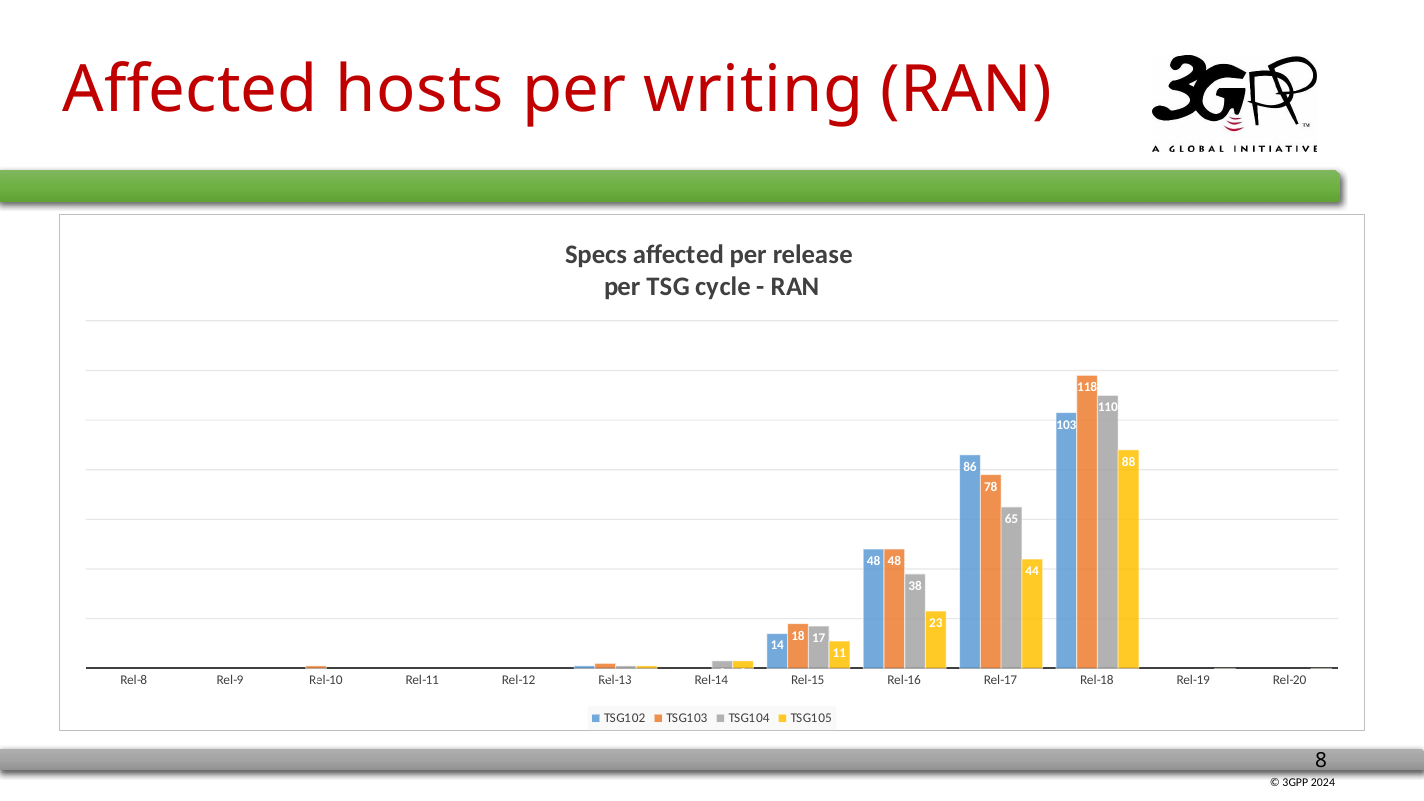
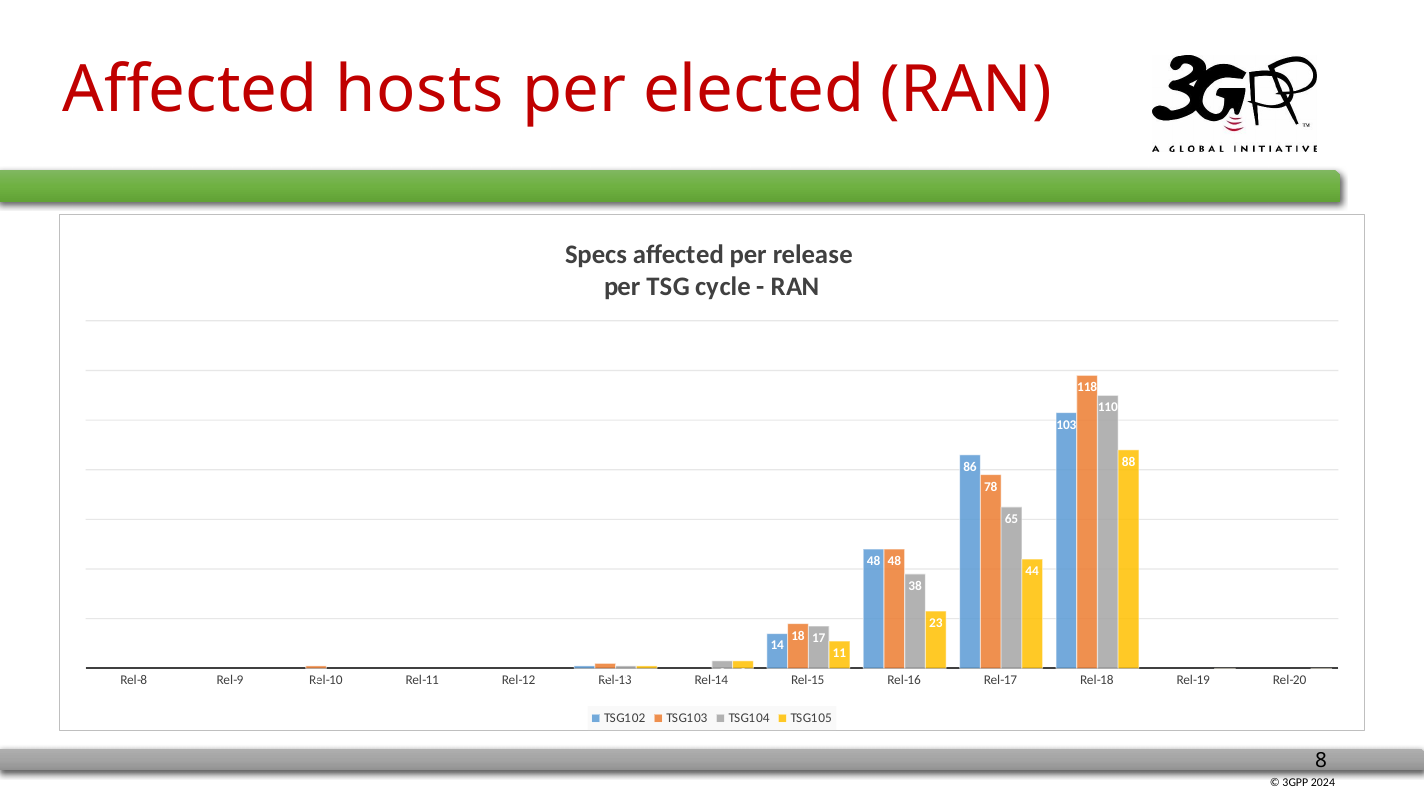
writing: writing -> elected (754, 90)
